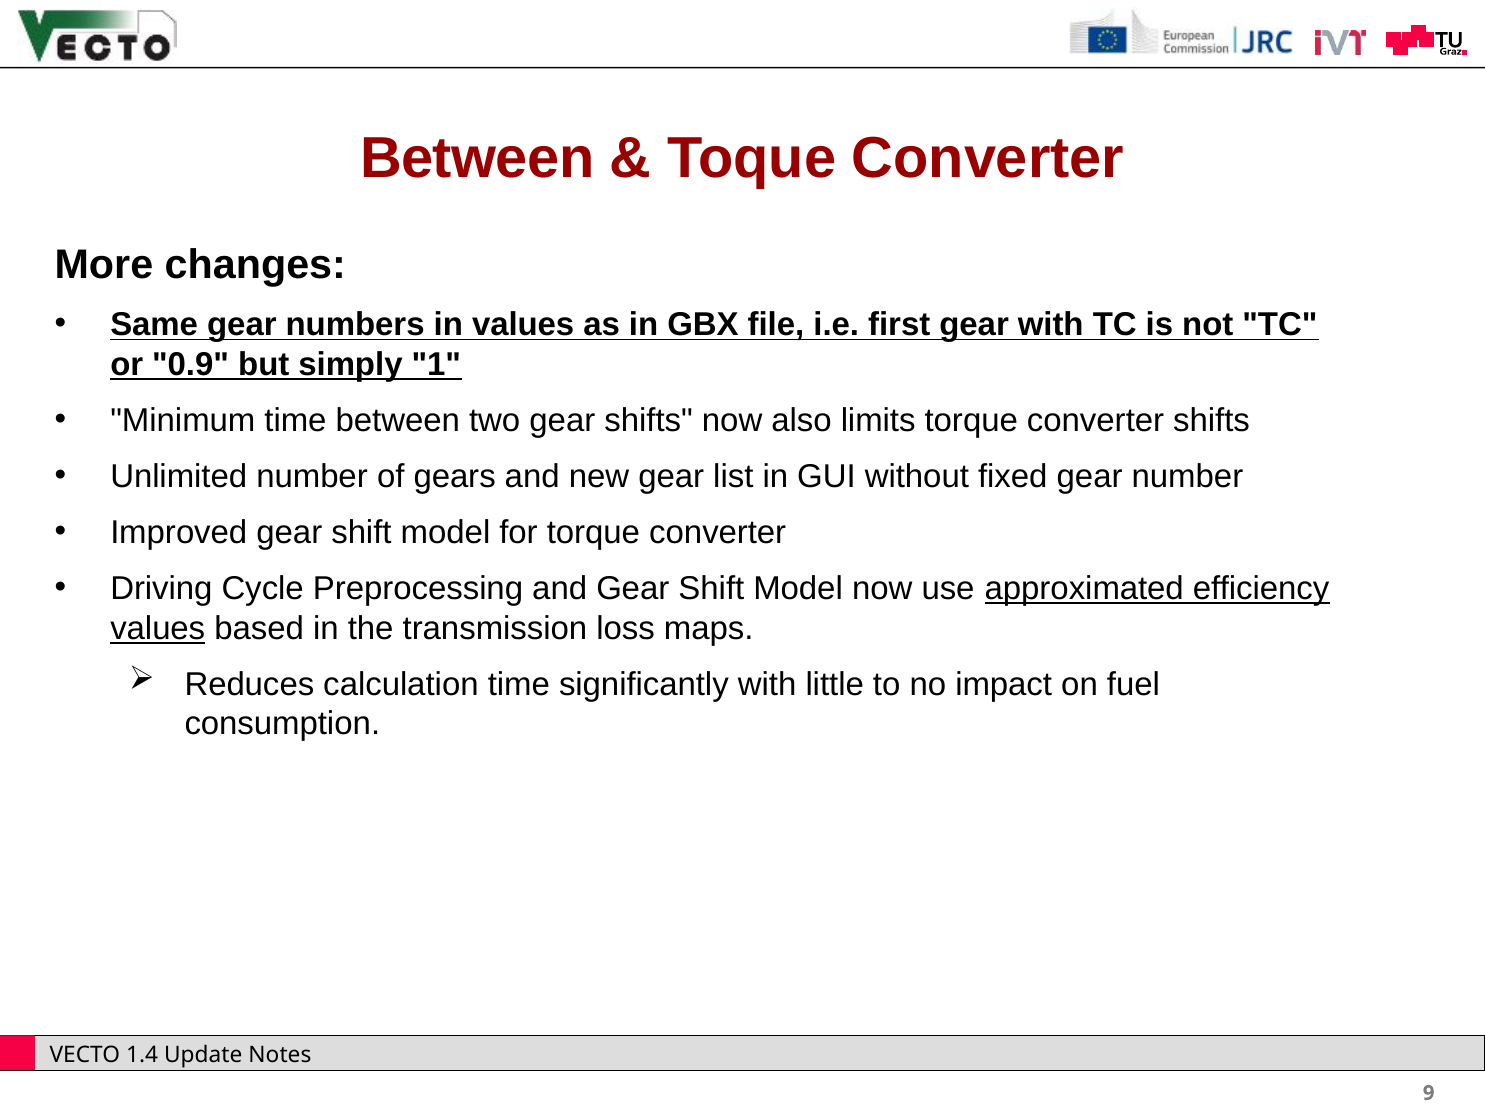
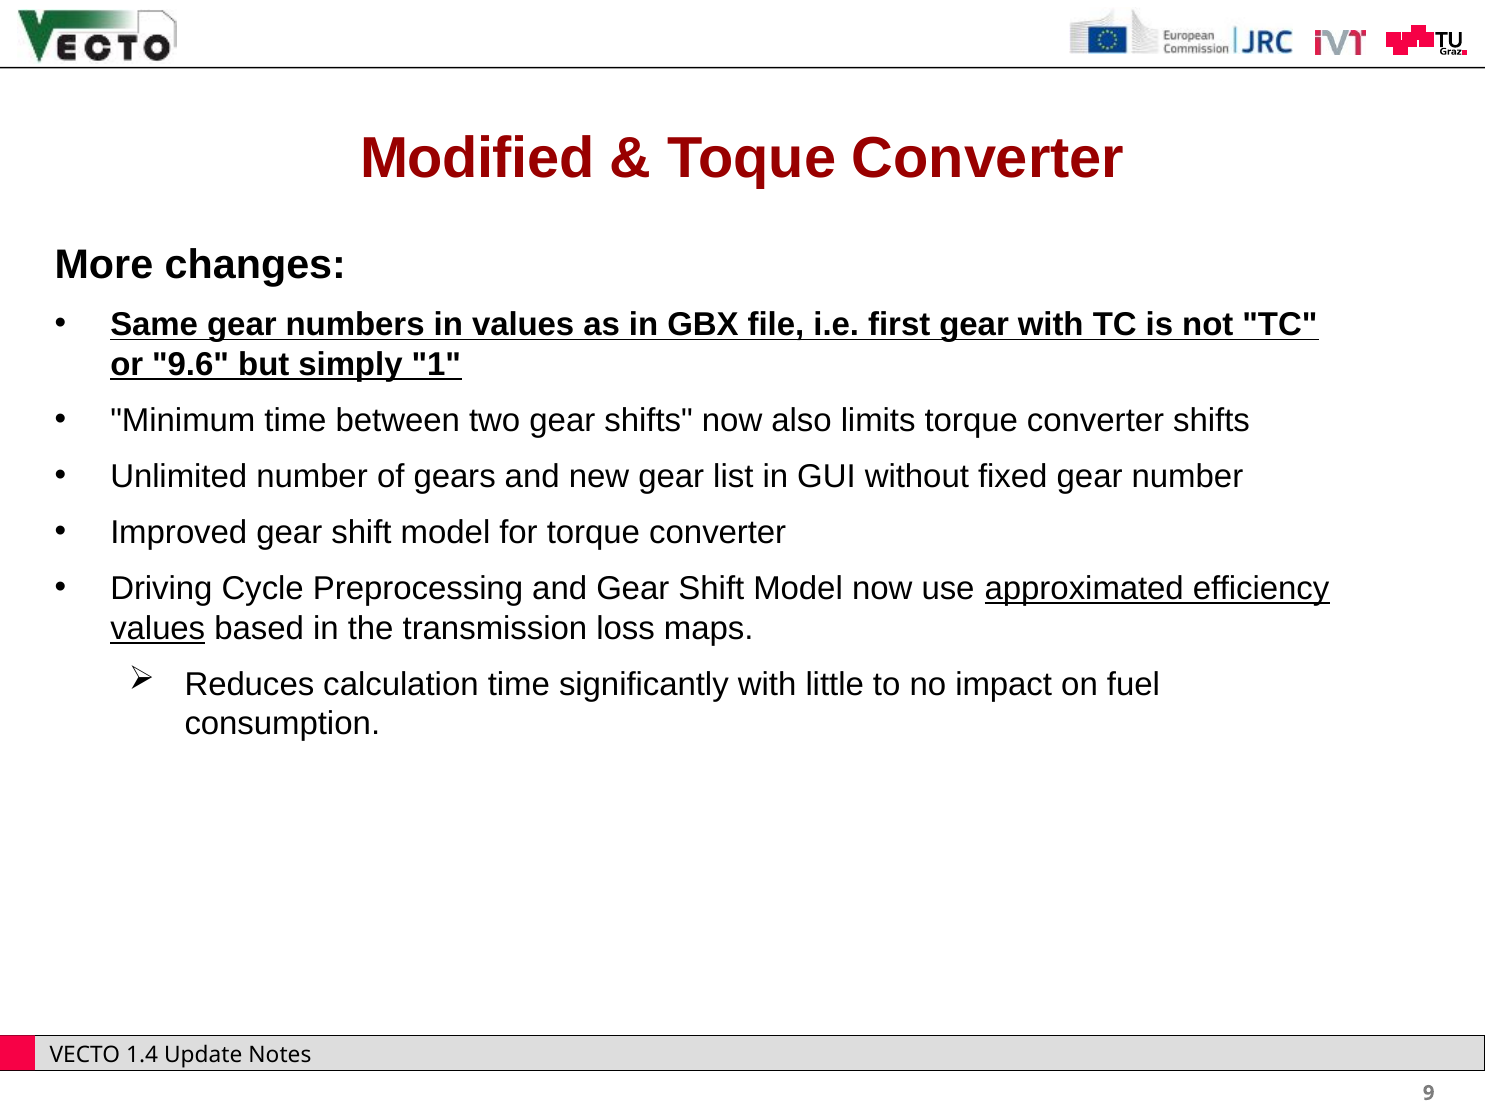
Between: Between -> Modified (477, 159)
0.9: 0.9 -> 9.6 (191, 364)
